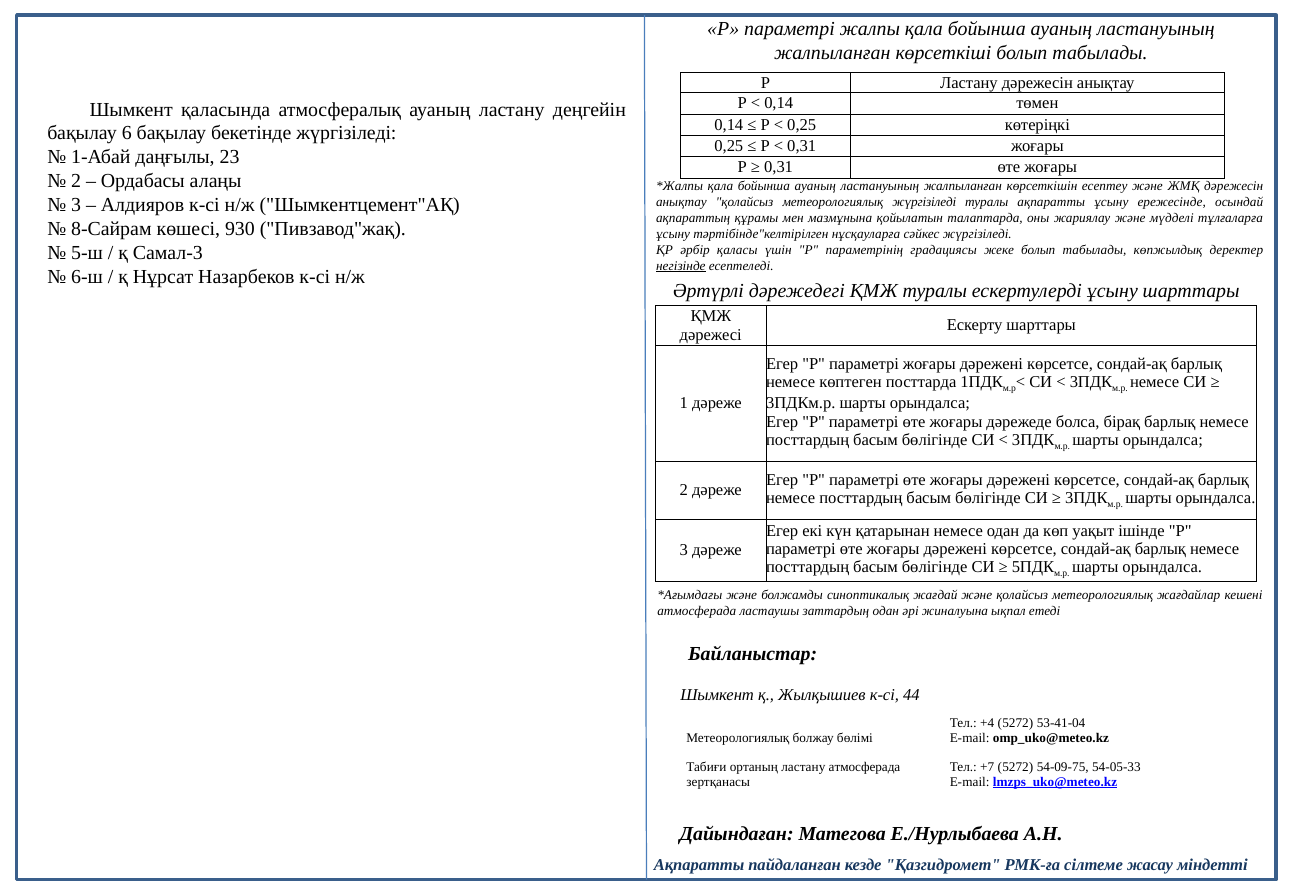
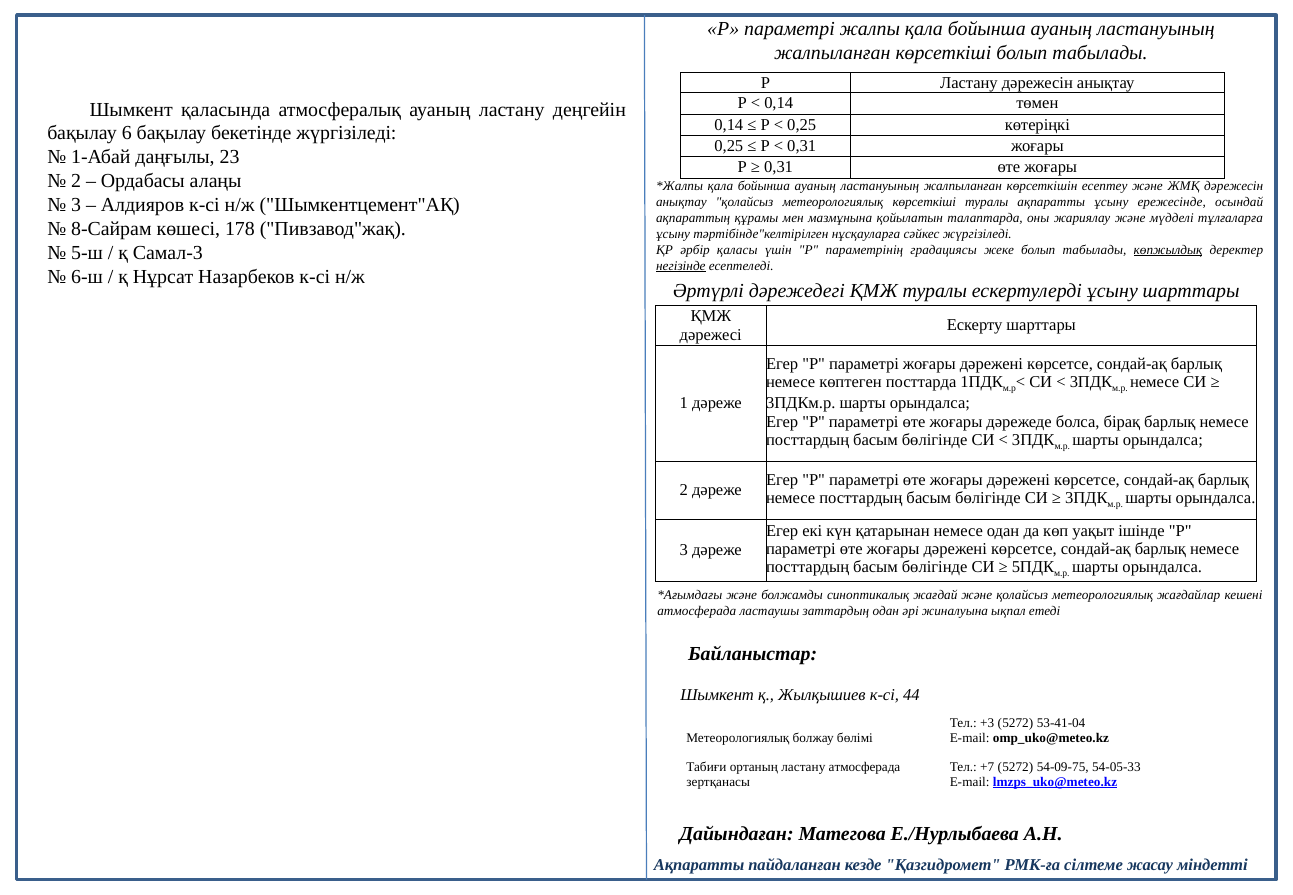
метеорологиялық жүргізіледі: жүргізіледі -> көрсеткіші (924, 203)
930: 930 -> 178 (240, 229)
көпжылдық underline: none -> present (1168, 250)
+4: +4 -> +3 (987, 723)
